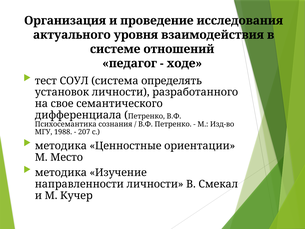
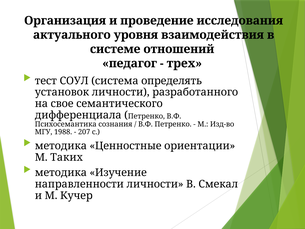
ходе: ходе -> трех (184, 63)
Место: Место -> Таких (67, 157)
